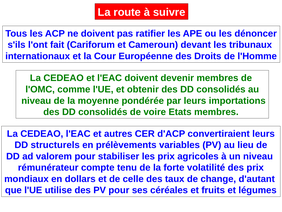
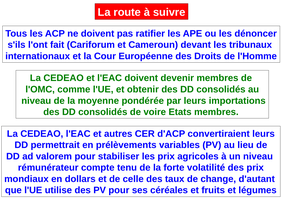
structurels: structurels -> permettrait (55, 145)
